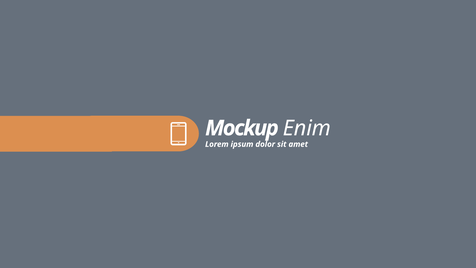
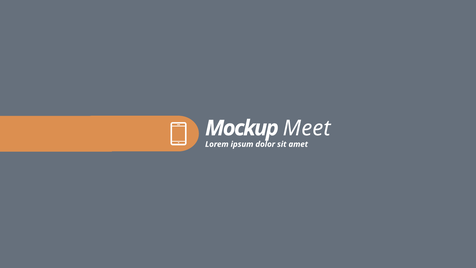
Enim: Enim -> Meet (307, 128)
